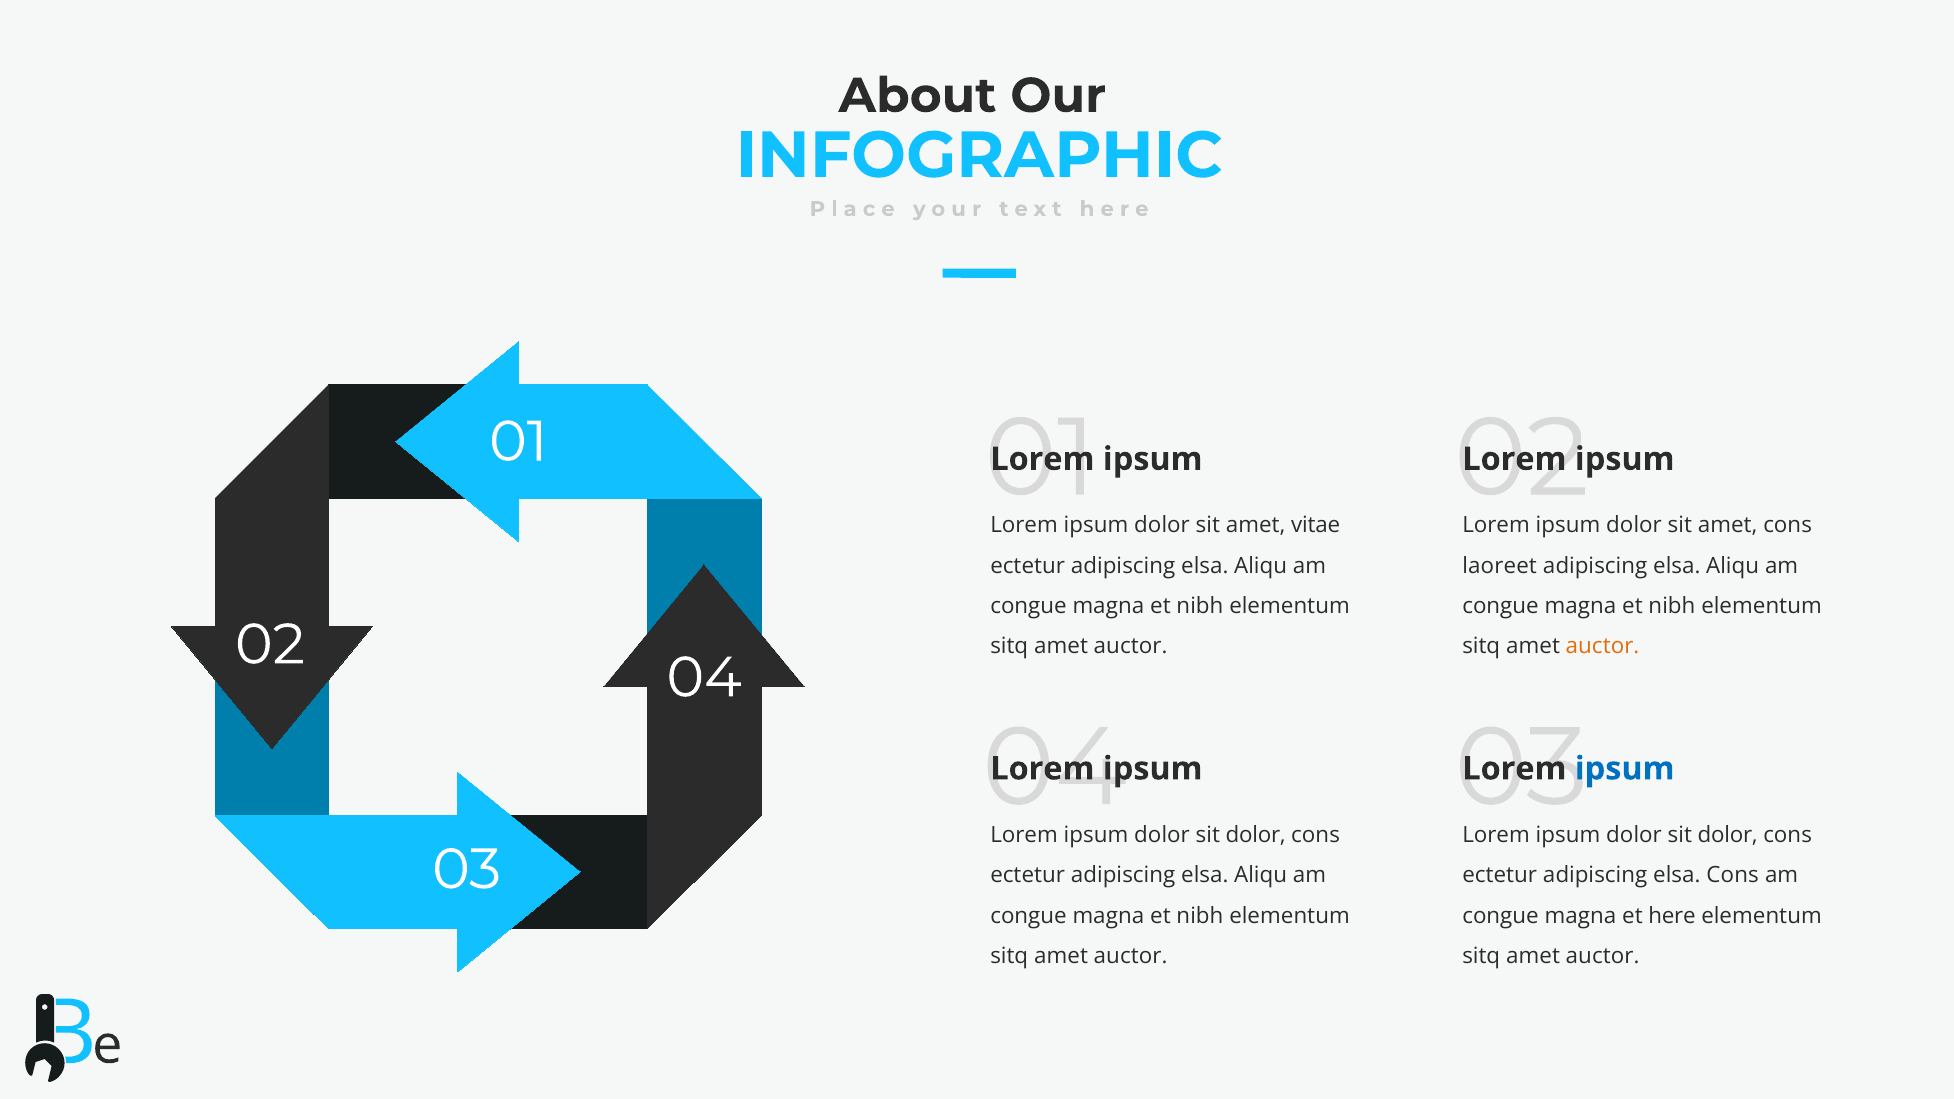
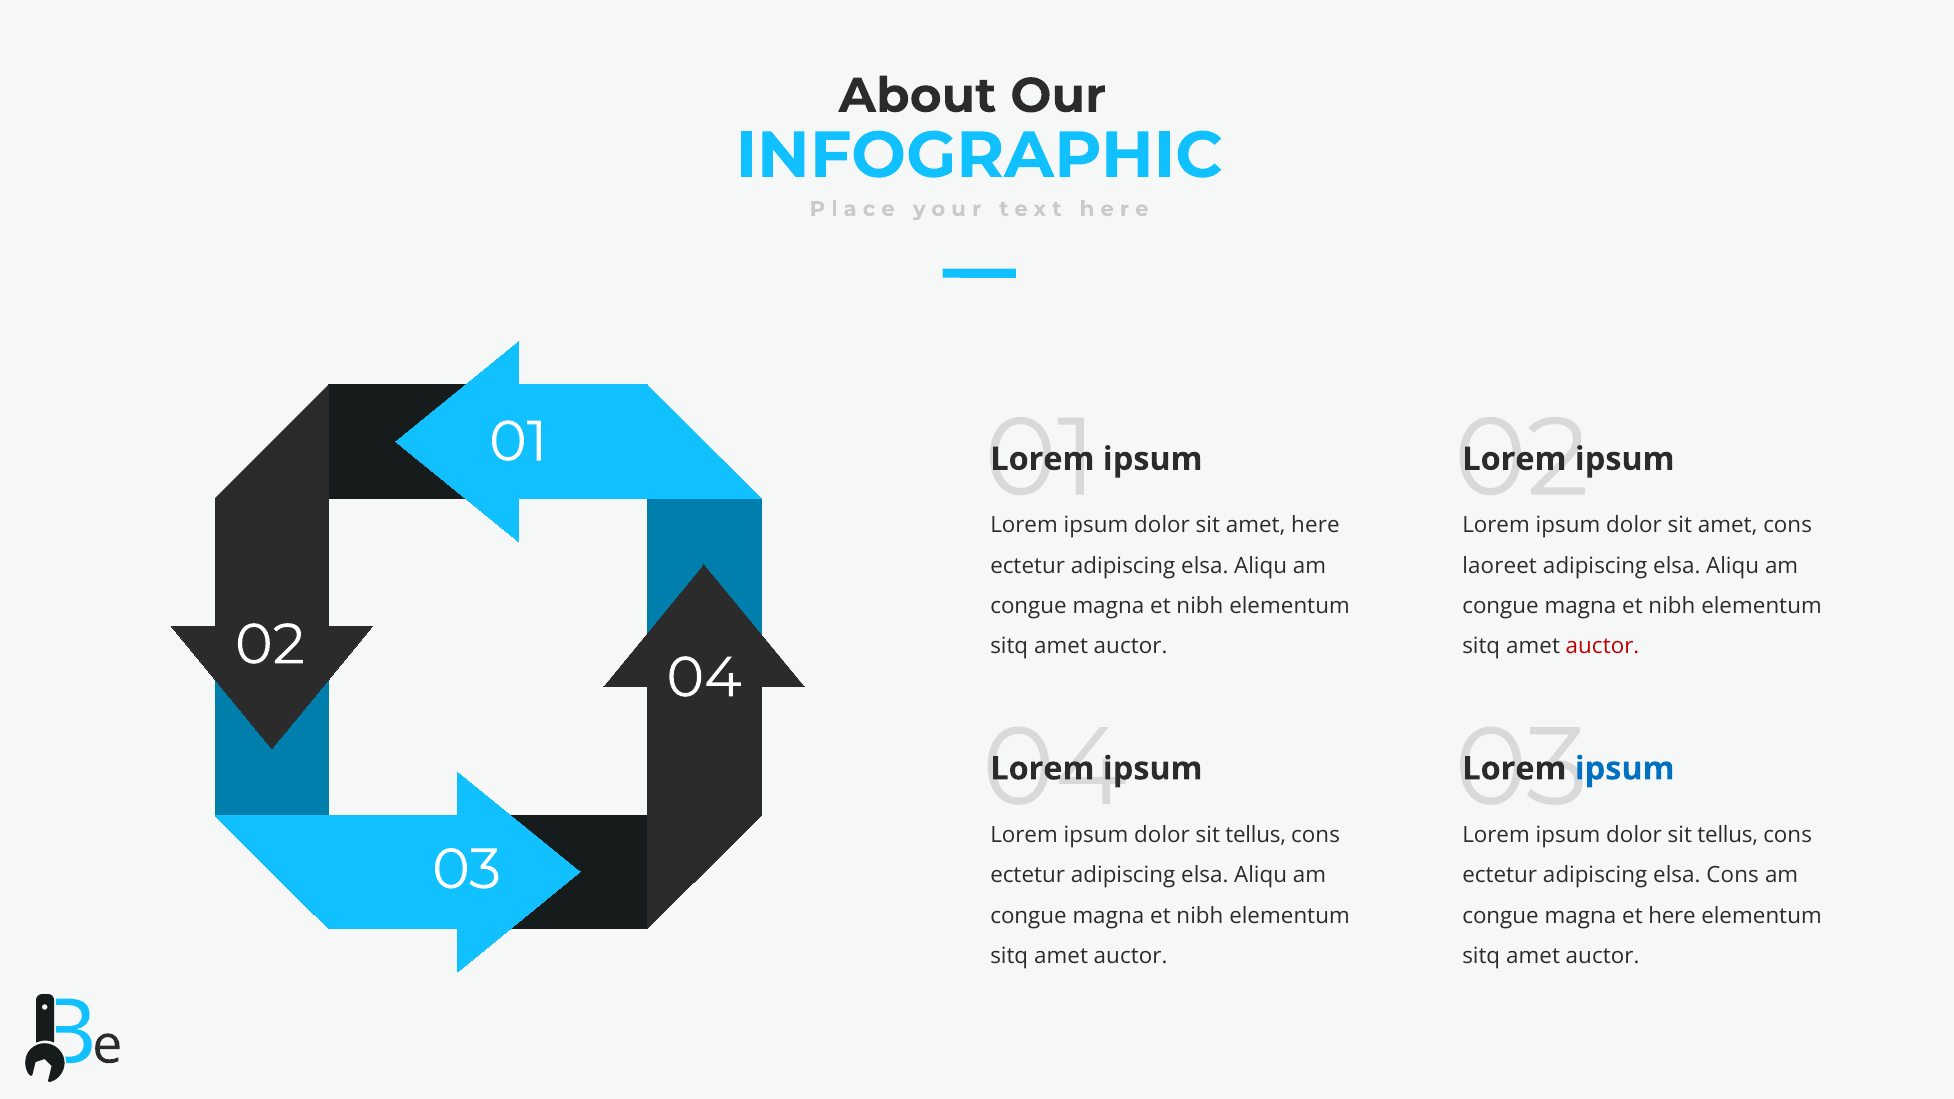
amet vitae: vitae -> here (1316, 526)
auctor colour: orange -> red (1603, 647)
dolor: dolor -> tellus (1256, 835)
dolor: dolor -> tellus (1728, 835)
